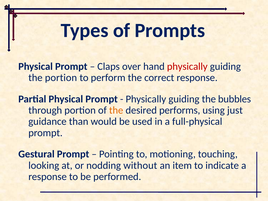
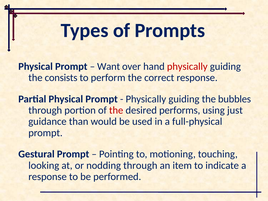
Claps: Claps -> Want (109, 66)
the portion: portion -> consists (61, 78)
the colour: orange -> red (116, 110)
nodding without: without -> through (140, 165)
